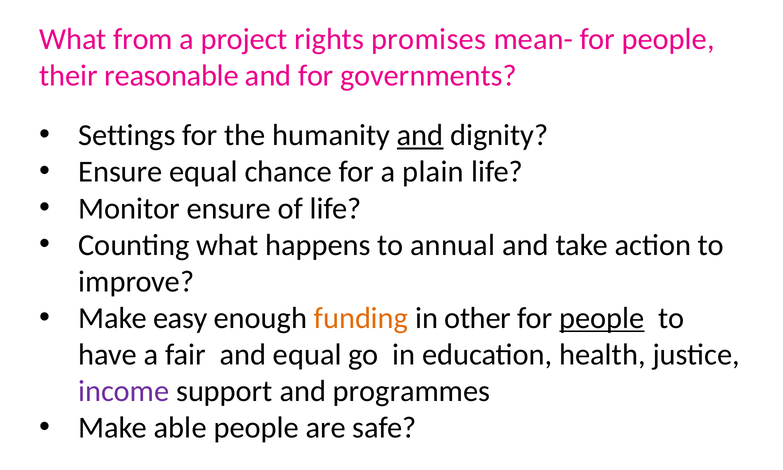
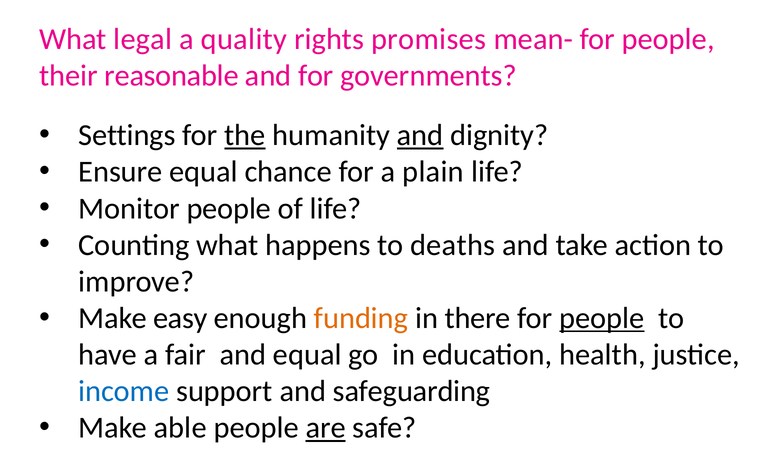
from: from -> legal (143, 39)
project: project -> quality (244, 39)
the underline: none -> present (245, 135)
Monitor ensure: ensure -> people (229, 208)
annual: annual -> deaths (453, 245)
other: other -> there (478, 318)
income colour: purple -> blue (124, 391)
programmes: programmes -> safeguarding (412, 391)
are underline: none -> present (326, 428)
